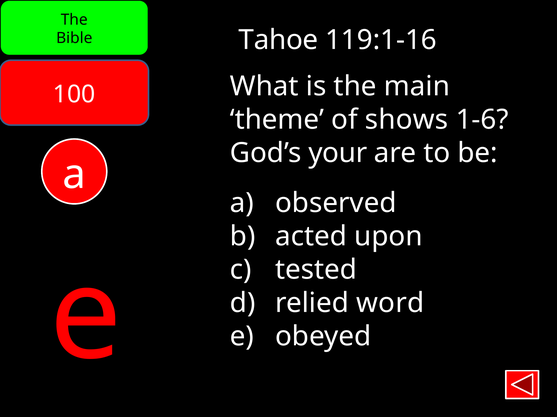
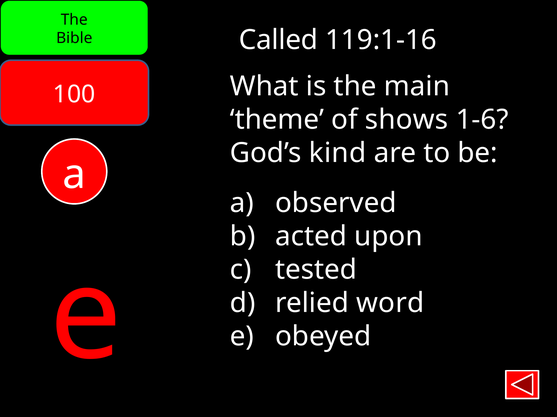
Tahoe: Tahoe -> Called (278, 40)
your: your -> kind (338, 153)
